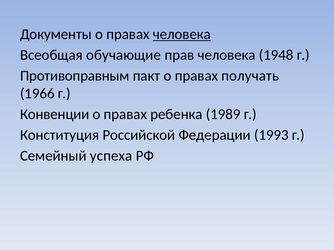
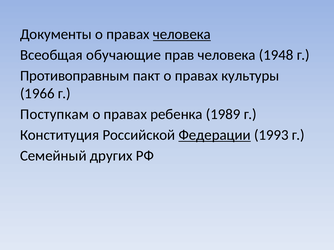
получать: получать -> культуры (250, 76)
Конвенции: Конвенции -> Поступкам (55, 114)
Федерации underline: none -> present (215, 135)
успеха: успеха -> других (111, 156)
